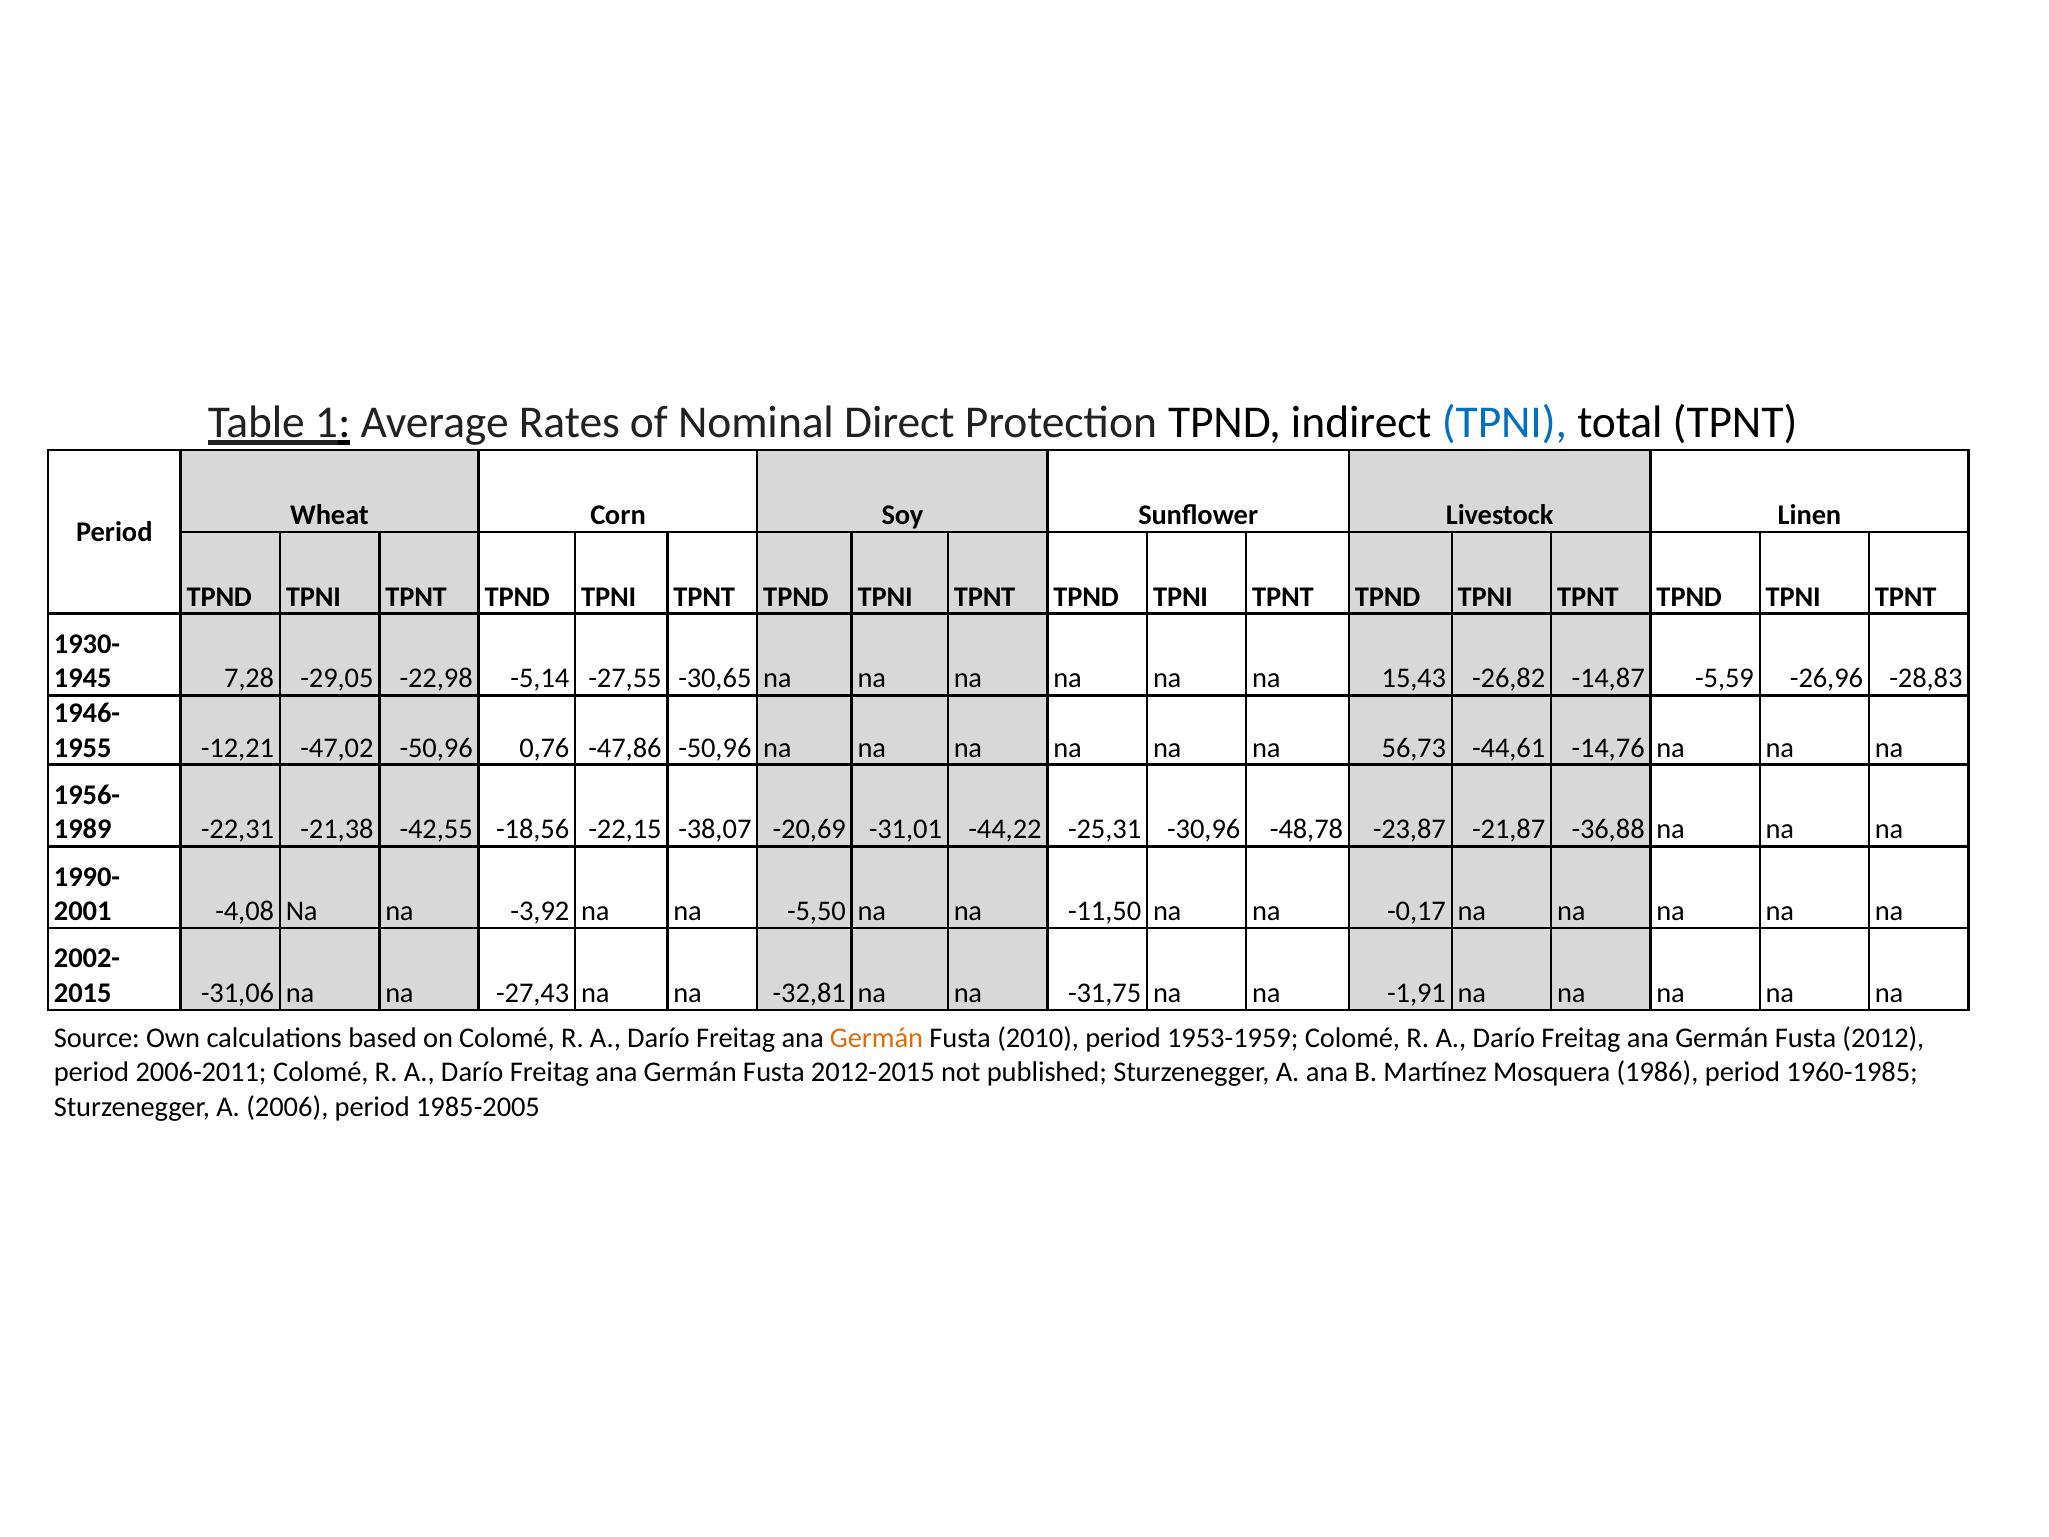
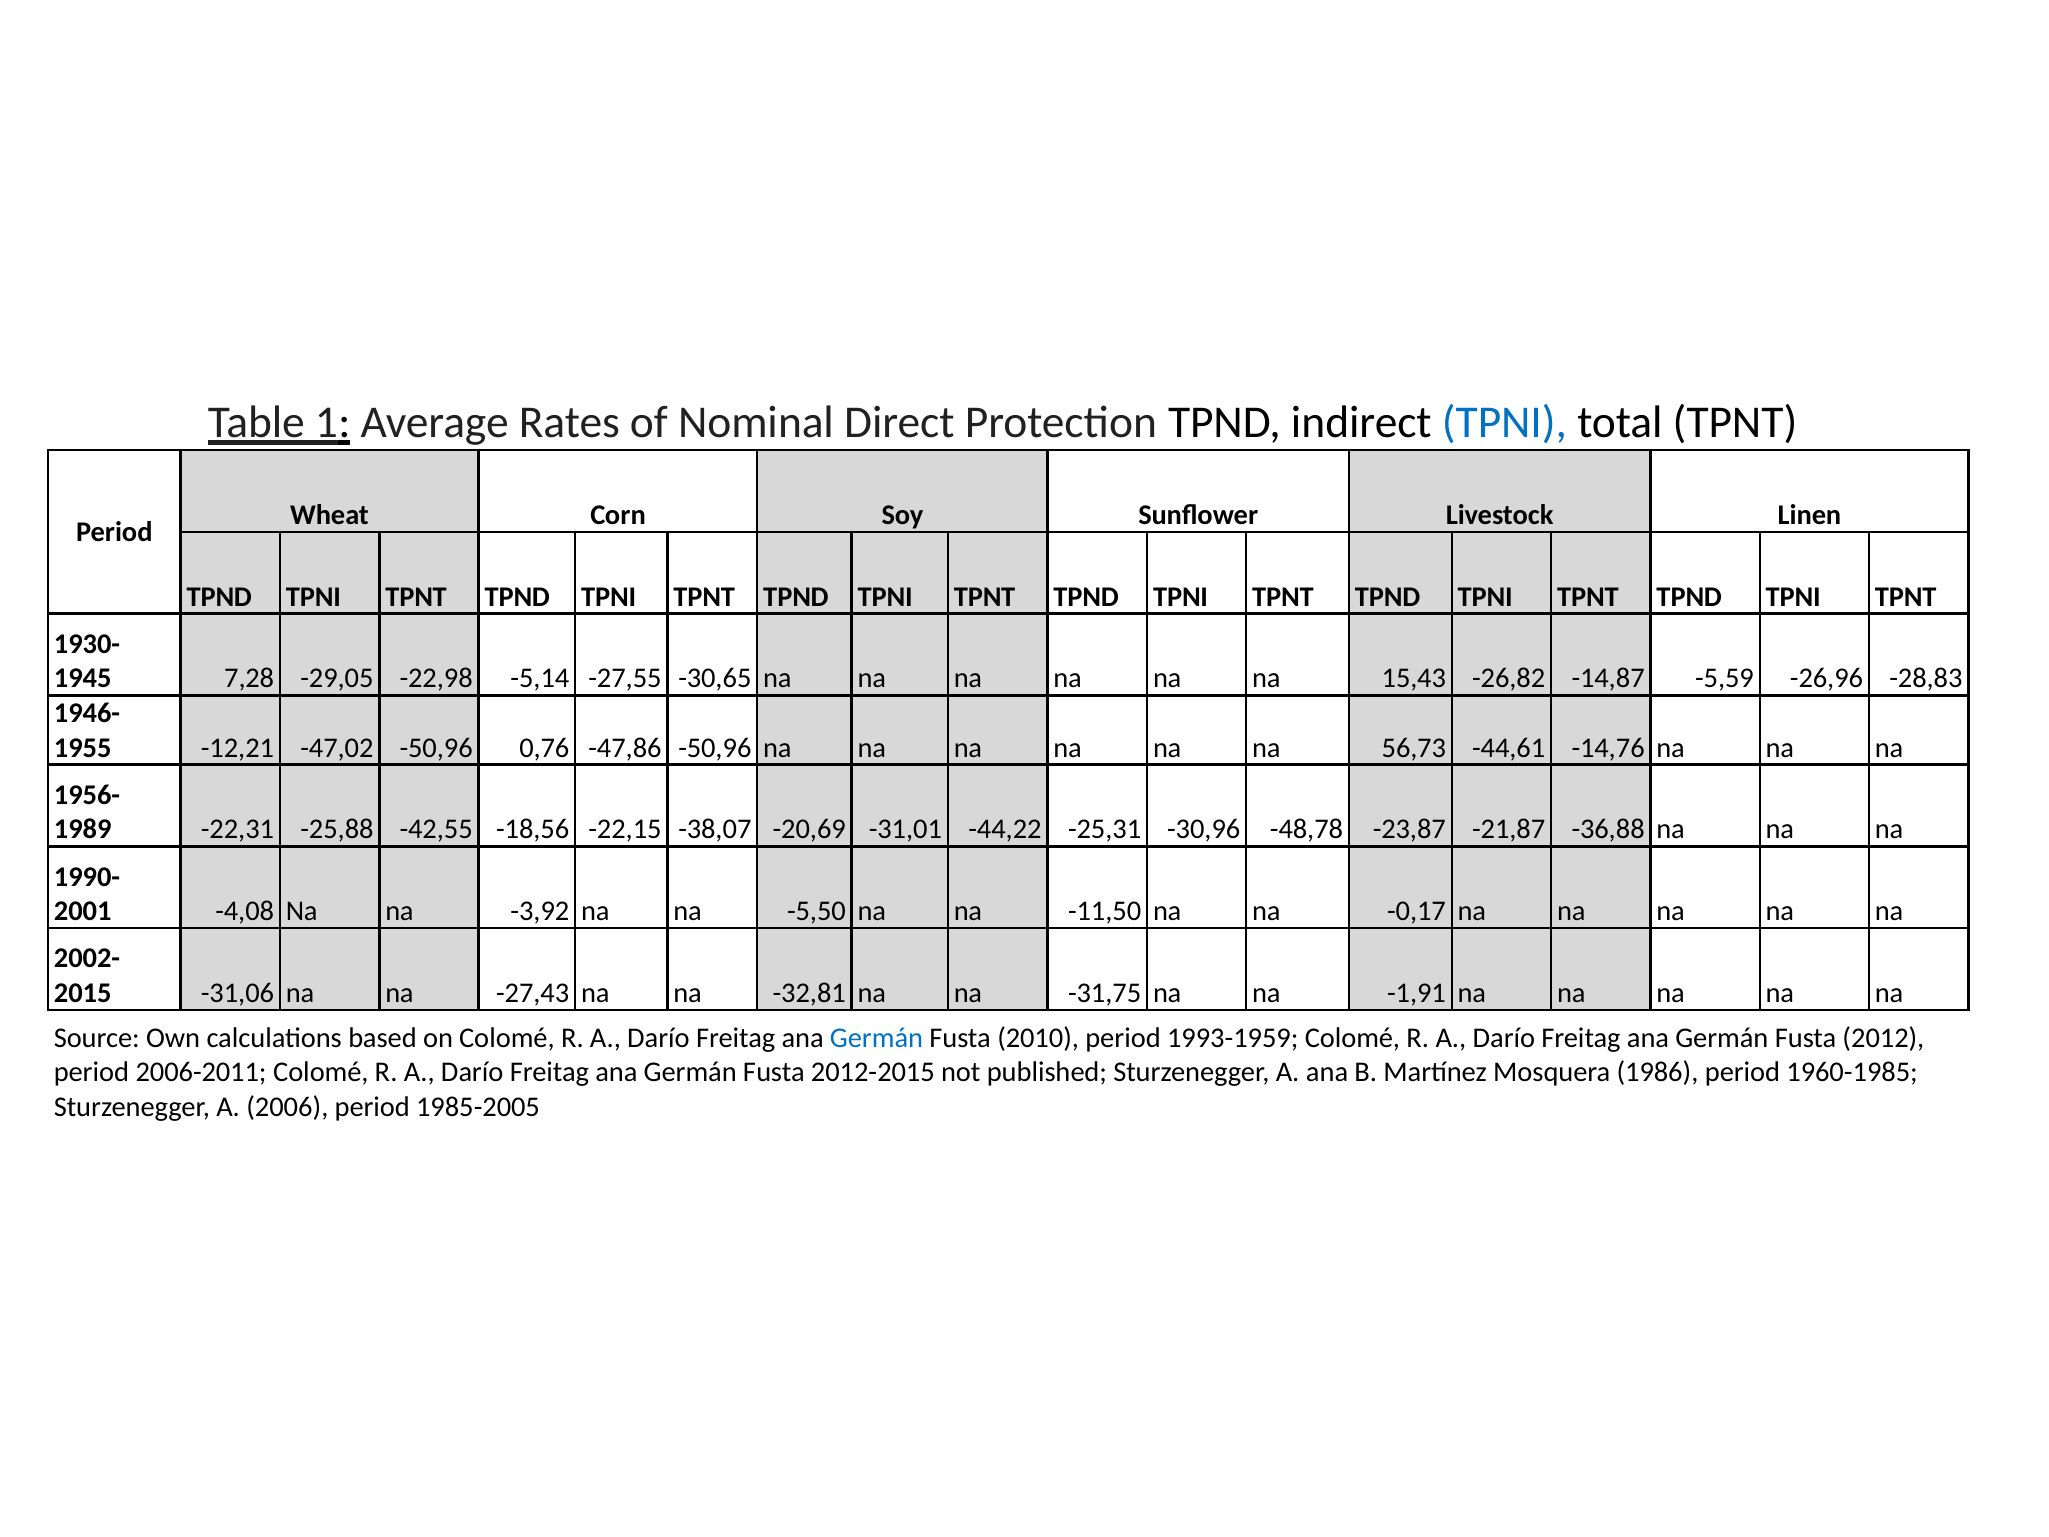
-21,38: -21,38 -> -25,88 (337, 829)
Germán colour: orange -> blue (877, 1038)
1953-1959: 1953-1959 -> 1993-1959 (1233, 1038)
